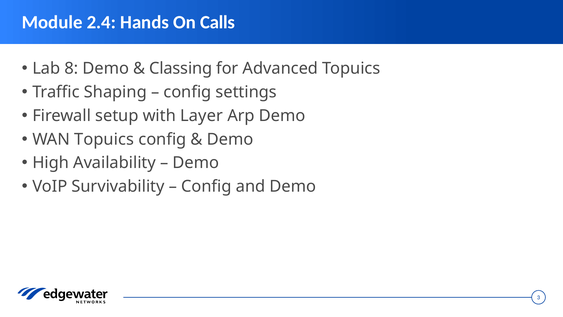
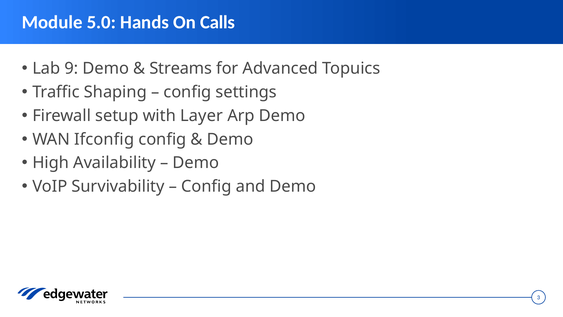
2.4: 2.4 -> 5.0 (101, 22)
8: 8 -> 9 (71, 68)
Classing: Classing -> Streams (181, 68)
WAN Topuics: Topuics -> Ifconfig (104, 139)
